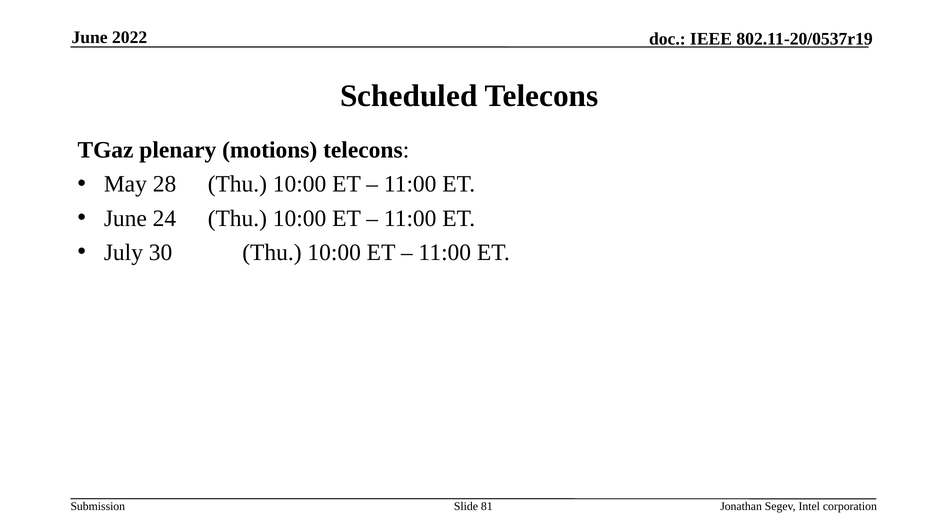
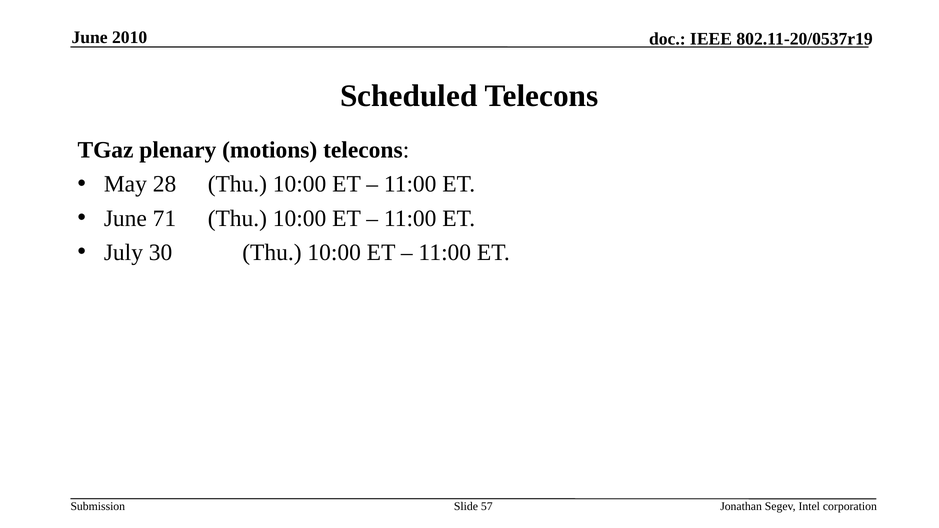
2022: 2022 -> 2010 (130, 37)
24: 24 -> 71 (164, 218)
81: 81 -> 57 (487, 507)
